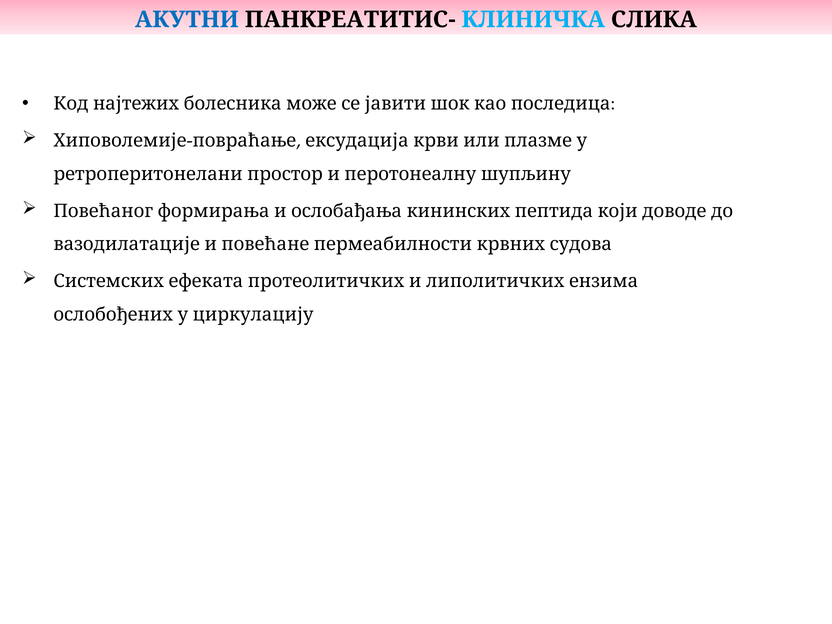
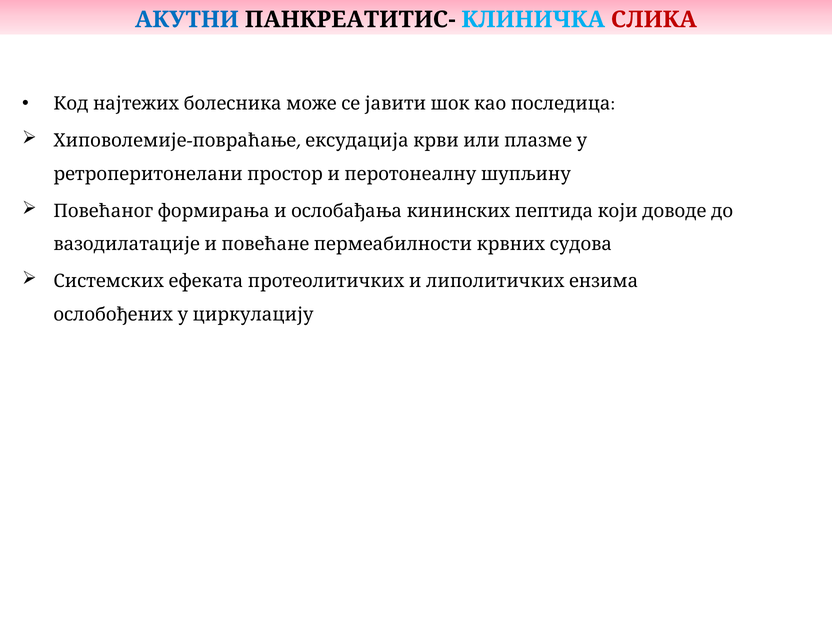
СЛИКА colour: black -> red (654, 20)
